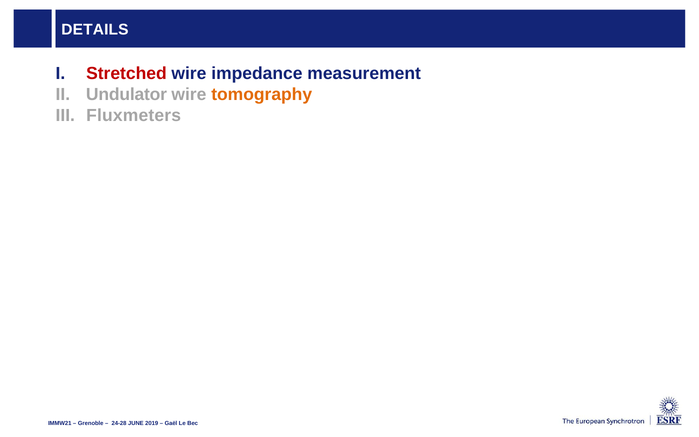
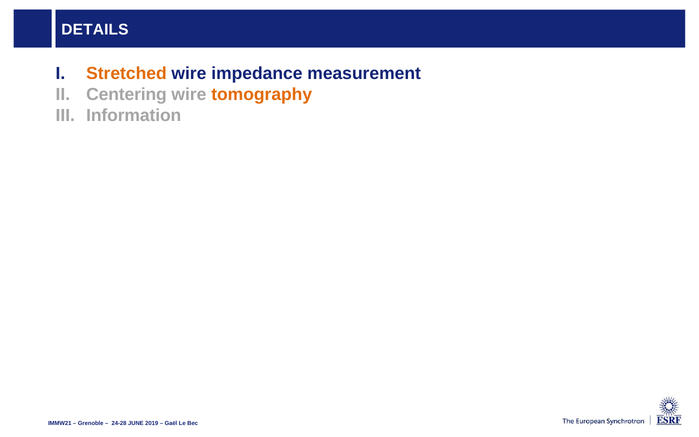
Stretched colour: red -> orange (126, 73)
Undulator: Undulator -> Centering (126, 94)
Fluxmeters: Fluxmeters -> Information (134, 115)
